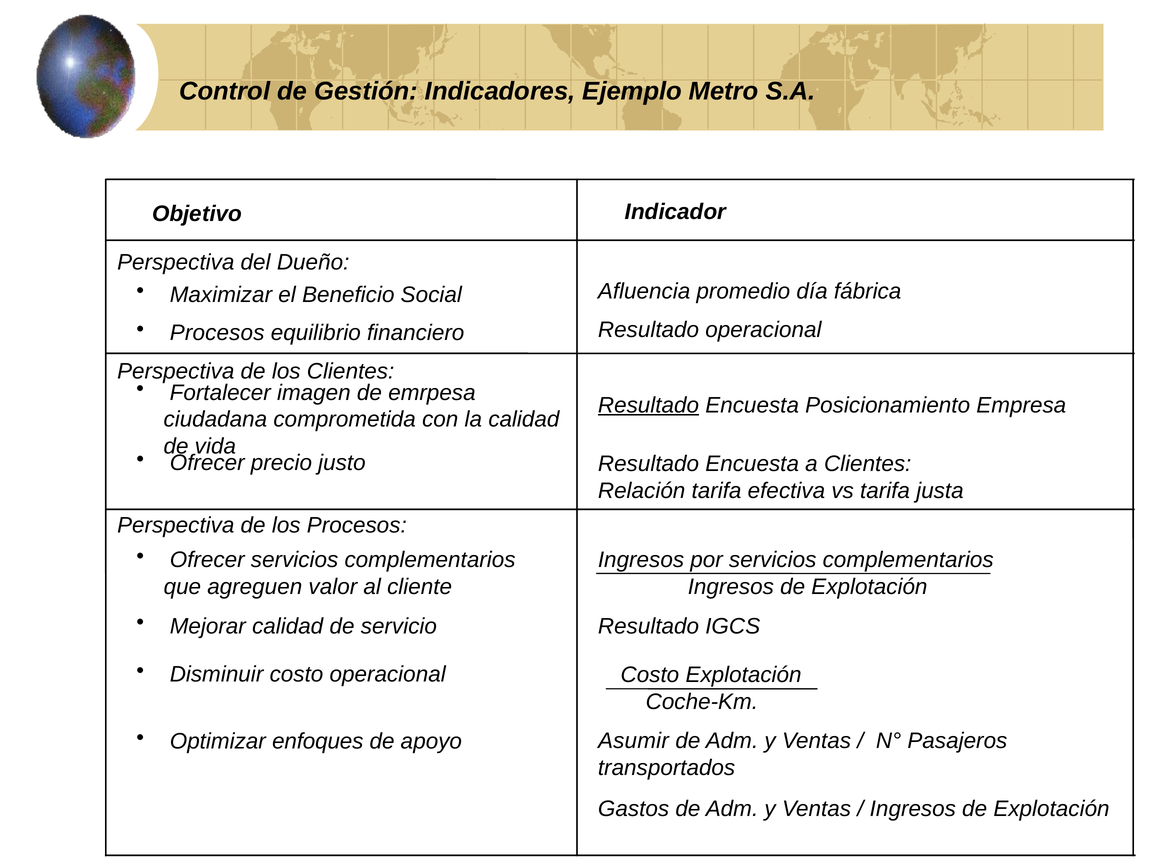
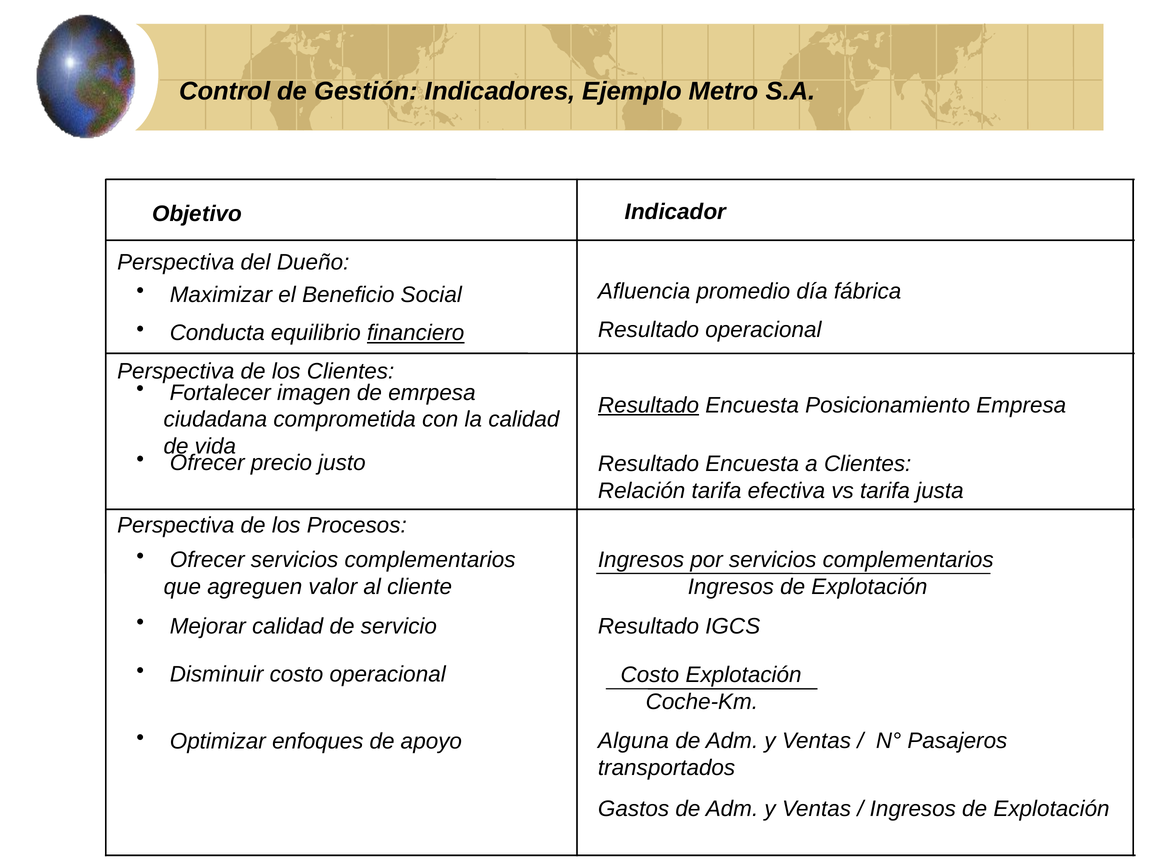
Procesos: Procesos -> Conducta (217, 333)
financiero underline: none -> present (416, 333)
Asumir: Asumir -> Alguna (633, 741)
